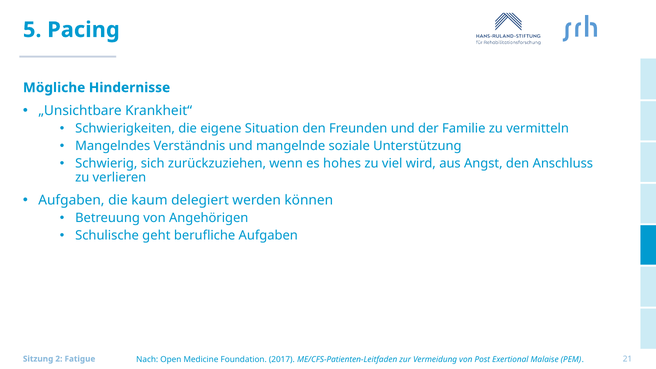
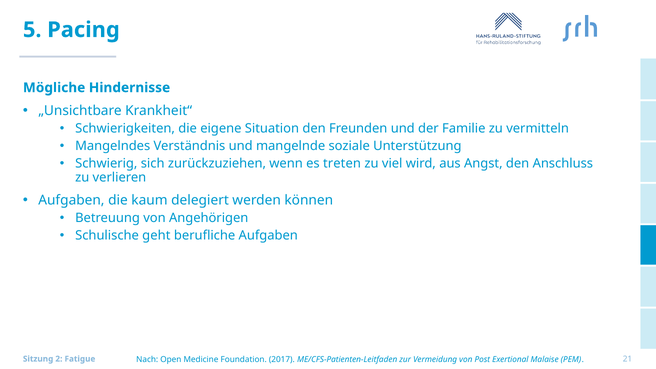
hohes: hohes -> treten (342, 163)
